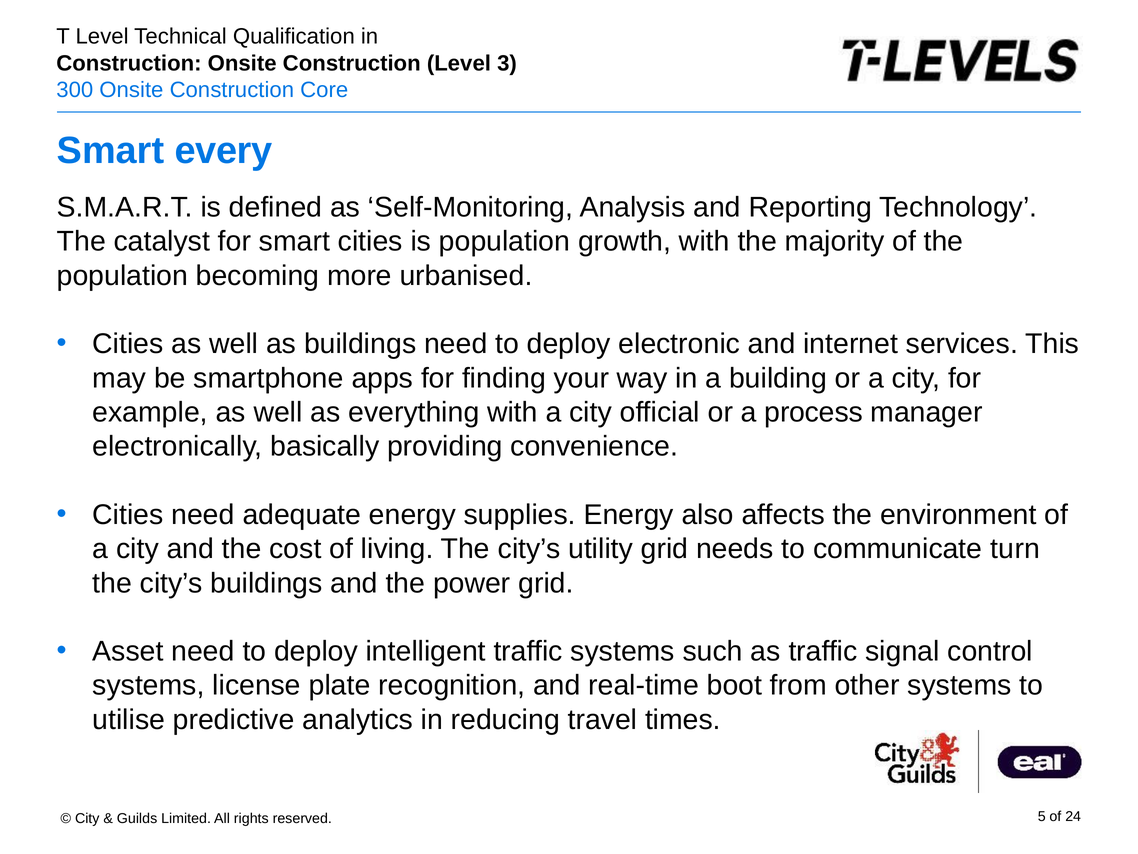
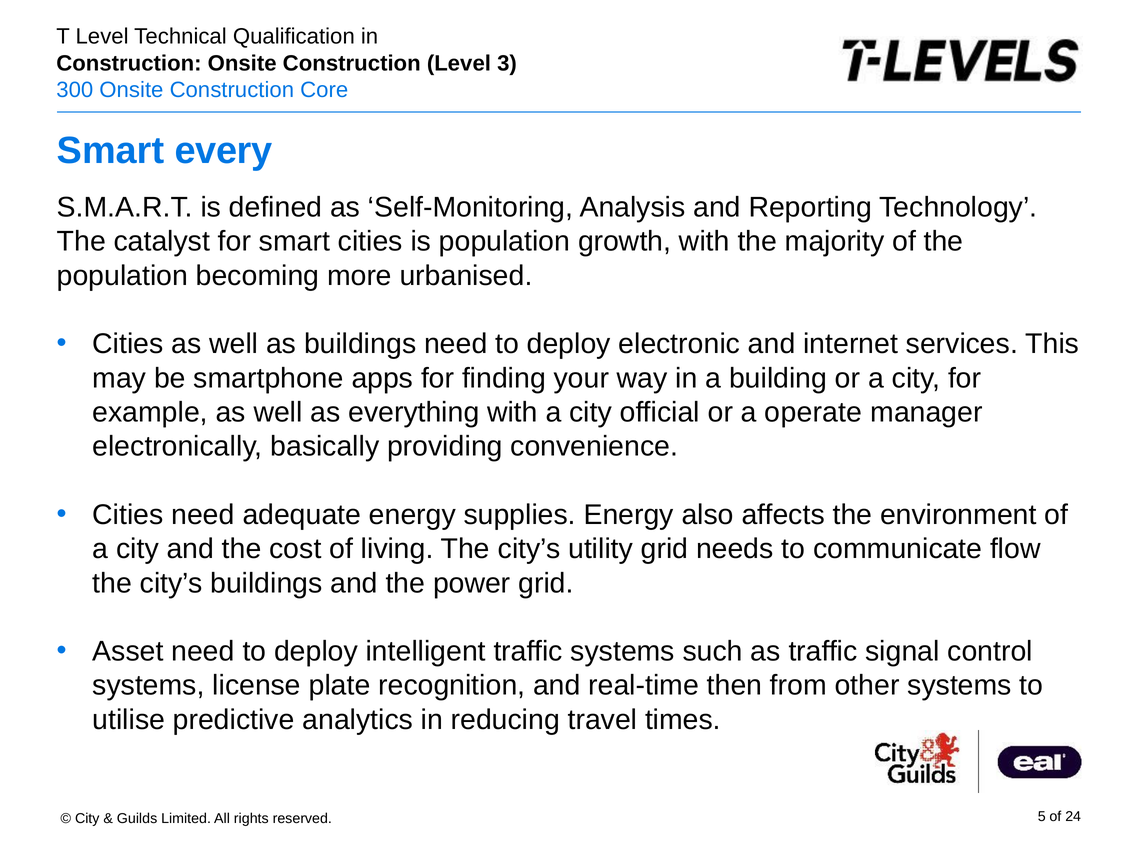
process: process -> operate (813, 412)
turn: turn -> flow (1015, 549)
boot: boot -> then (735, 685)
